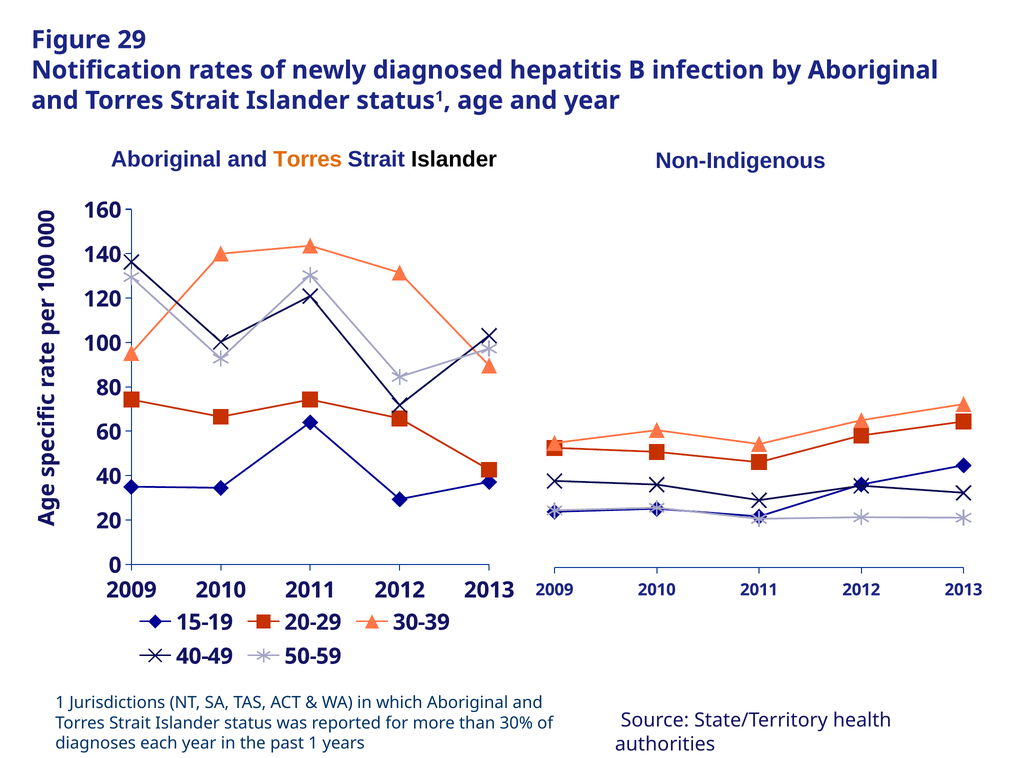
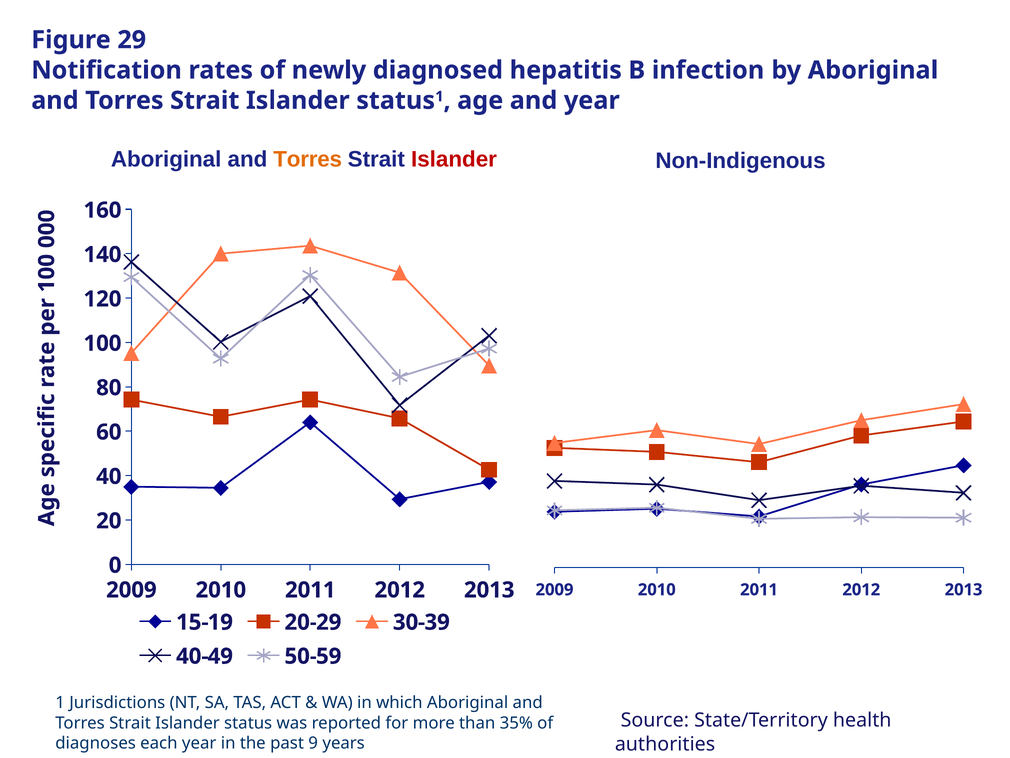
Islander colour: black -> red (454, 159)
30%: 30% -> 35% (516, 723)
past 1: 1 -> 9 (313, 743)
